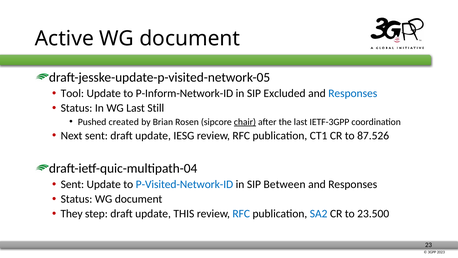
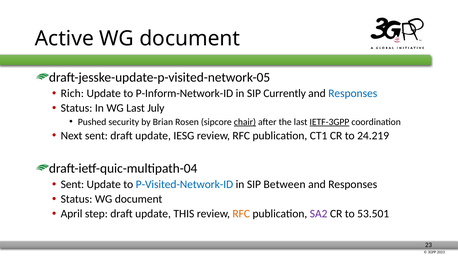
Tool: Tool -> Rich (72, 93)
Excluded: Excluded -> Currently (285, 93)
Still: Still -> July (156, 108)
created: created -> security (124, 122)
IETF-3GPP underline: none -> present (329, 122)
87.526: 87.526 -> 24.219 (373, 135)
They: They -> April (72, 214)
RFC colour: blue -> orange (241, 214)
SA2 colour: blue -> purple (319, 214)
23.500: 23.500 -> 53.501 (373, 214)
